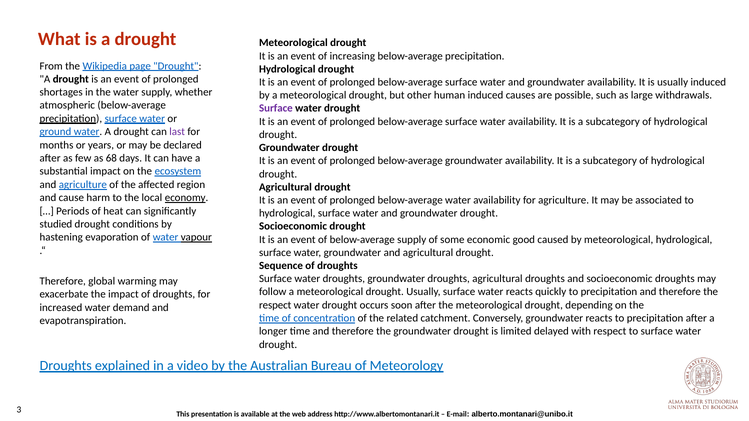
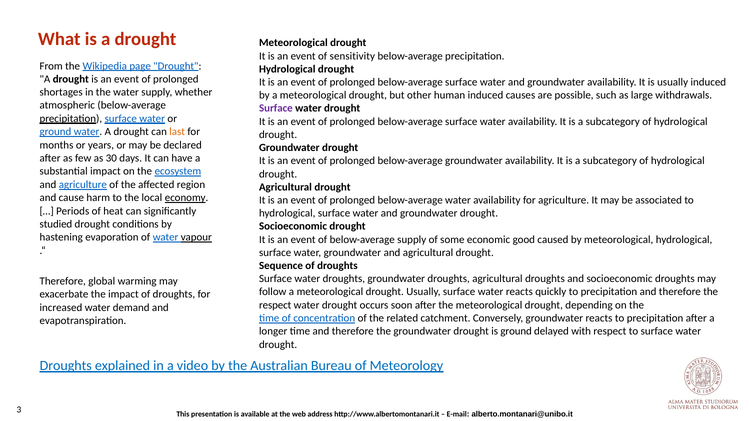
increasing: increasing -> sensitivity (352, 56)
last colour: purple -> orange (177, 132)
68: 68 -> 30 (111, 158)
is limited: limited -> ground (516, 332)
